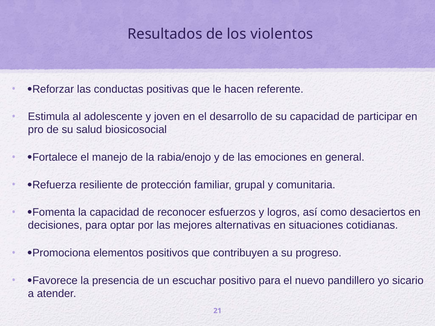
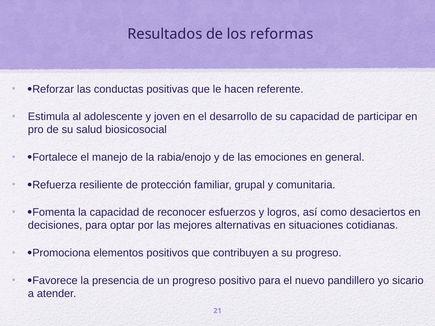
violentos: violentos -> reformas (282, 34)
un escuchar: escuchar -> progreso (194, 281)
